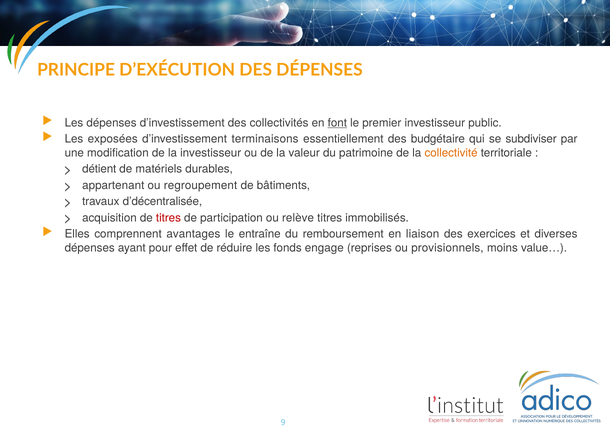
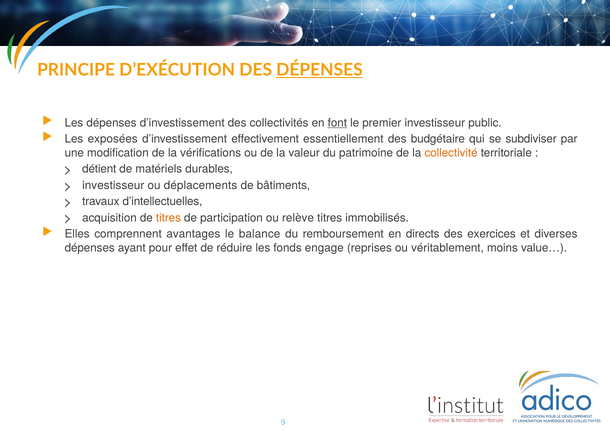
DÉPENSES underline: none -> present (319, 70)
terminaisons: terminaisons -> effectivement (265, 139)
la investisseur: investisseur -> vérifications (211, 153)
appartenant: appartenant -> investisseur (113, 186)
regroupement: regroupement -> déplacements (201, 186)
d’décentralisée: d’décentralisée -> d’intellectuelles (162, 202)
titres colour: red -> orange (168, 218)
entraîne: entraîne -> balance (260, 234)
liaison: liaison -> directs (423, 234)
provisionnels: provisionnels -> véritablement (447, 248)
